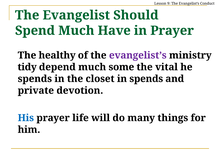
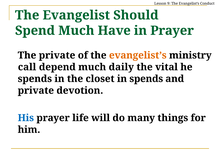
The healthy: healthy -> private (57, 55)
evangelist’s colour: purple -> orange (138, 55)
tidy: tidy -> call (27, 67)
some: some -> daily (121, 67)
